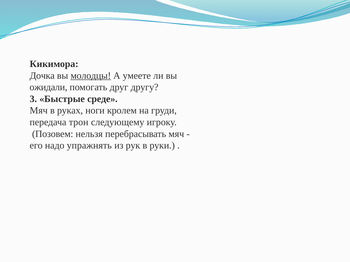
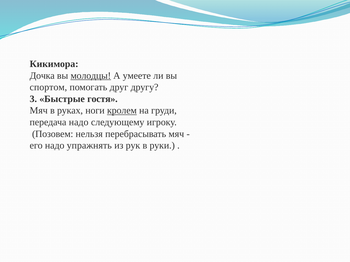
ожидали: ожидали -> спортом (48, 87)
среде: среде -> гостя (102, 99)
кролем underline: none -> present (122, 111)
передача трон: трон -> надо (79, 122)
